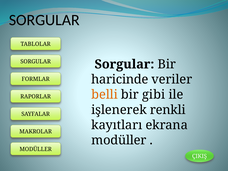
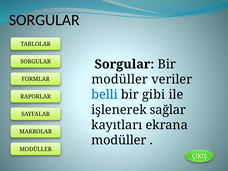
haricinde: haricinde -> modüller (120, 79)
belli colour: orange -> blue (105, 95)
renkli: renkli -> sağlar (168, 110)
